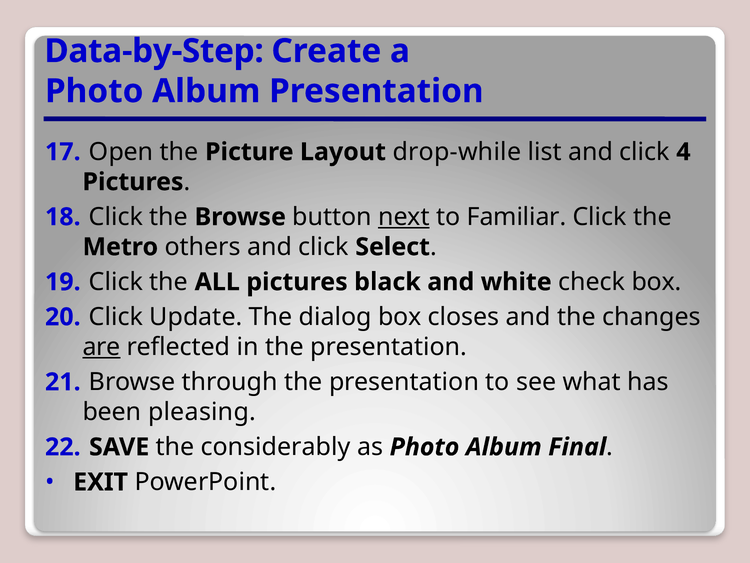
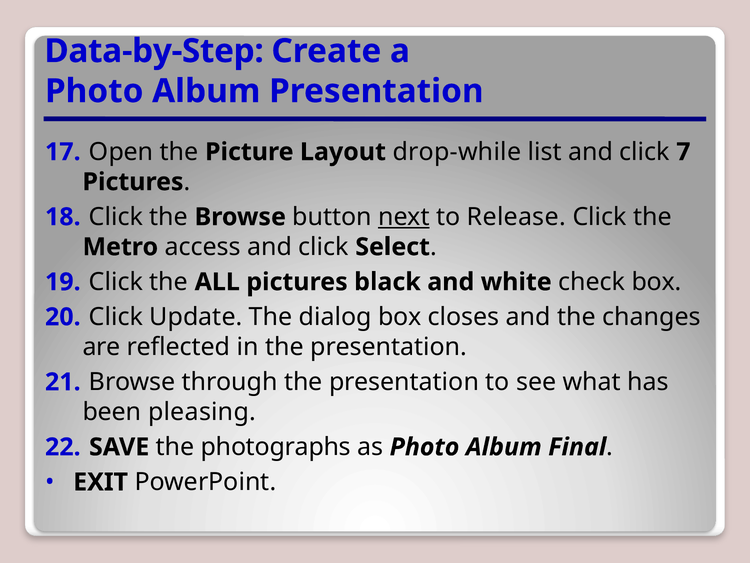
4: 4 -> 7 (683, 152)
Familiar: Familiar -> Release (516, 217)
others: others -> access (203, 247)
are underline: present -> none (102, 347)
considerably: considerably -> photographs (276, 447)
